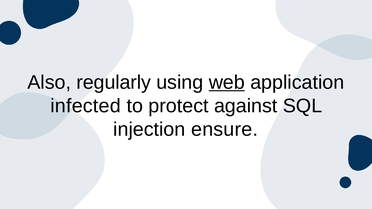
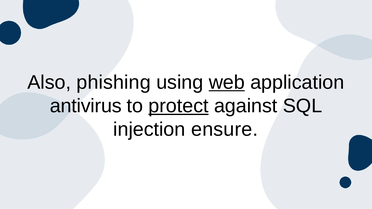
regularly: regularly -> phishing (114, 82)
infected: infected -> antivirus (86, 106)
protect underline: none -> present (179, 106)
